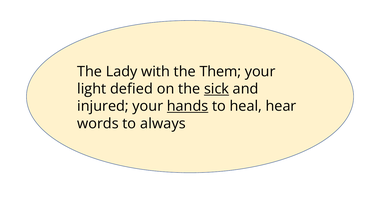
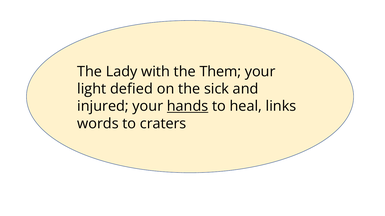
sick underline: present -> none (217, 89)
hear: hear -> links (281, 107)
always: always -> craters (163, 124)
